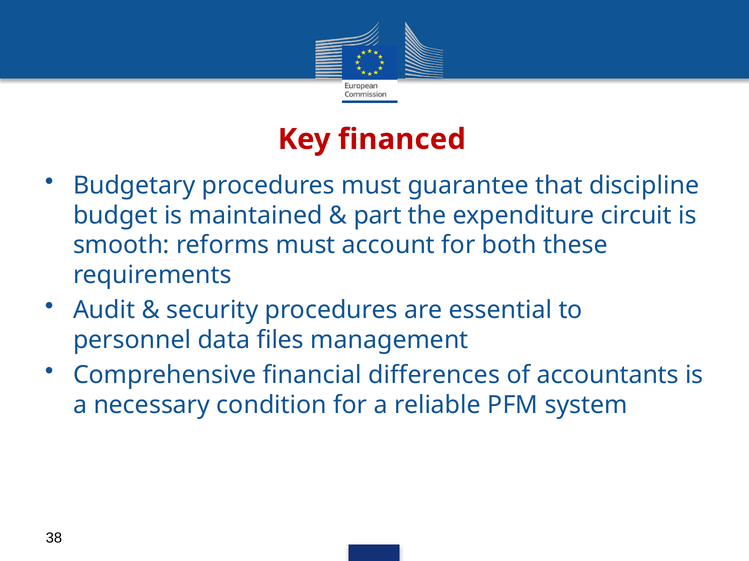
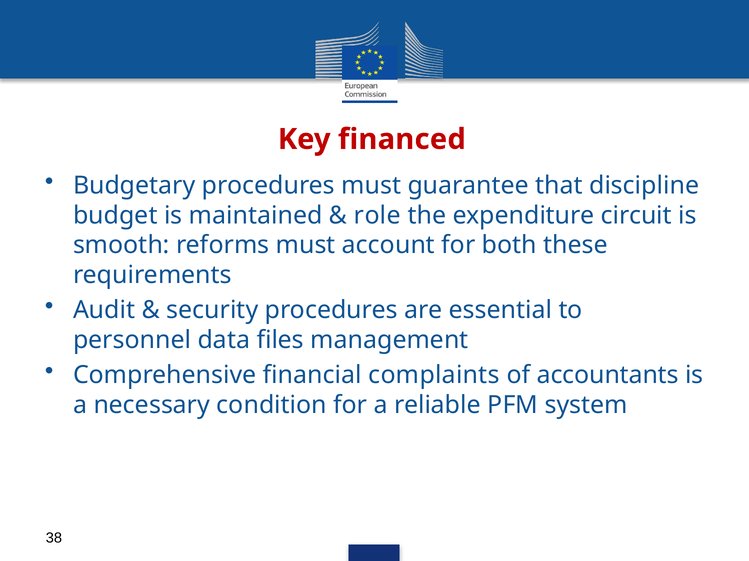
part: part -> role (377, 216)
differences: differences -> complaints (434, 375)
